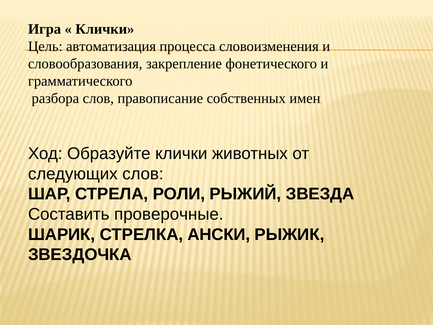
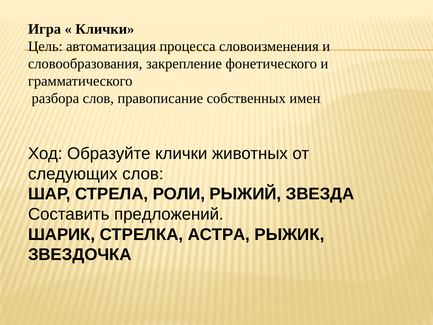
проверочные: проверочные -> предложений (169, 214)
АНСКИ: АНСКИ -> АСТРА (219, 234)
